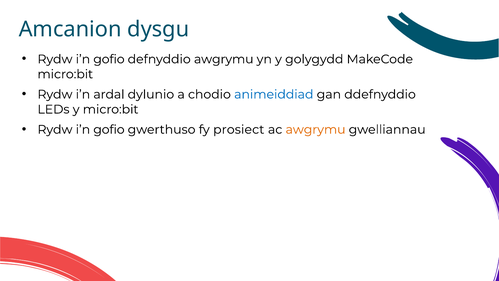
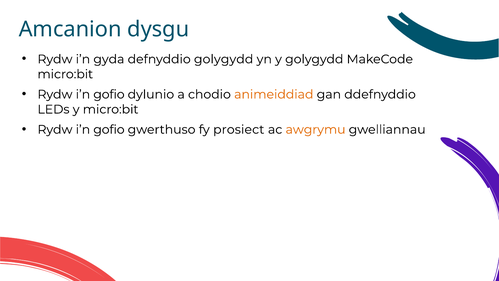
gofio: gofio -> gyda (109, 59)
defnyddio awgrymu: awgrymu -> golygydd (224, 59)
ardal: ardal -> gofio (109, 94)
animeiddiad colour: blue -> orange (274, 94)
